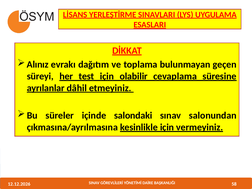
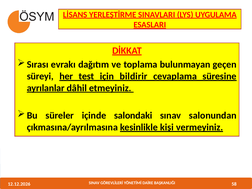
Alınız: Alınız -> Sırası (38, 64)
olabilir: olabilir -> bildirir (134, 76)
kesinlikle için: için -> kişi (167, 127)
